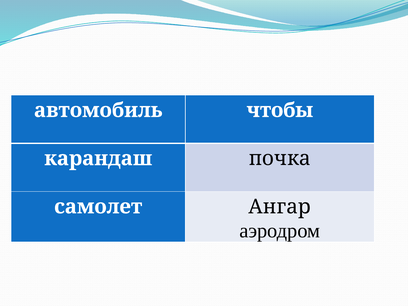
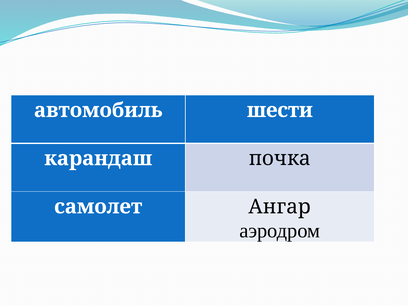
чтобы: чтобы -> шести (280, 110)
